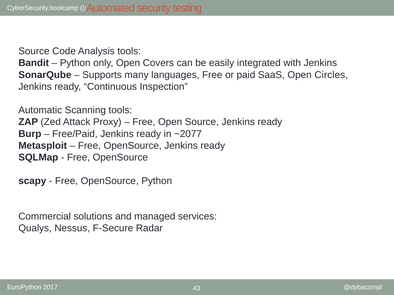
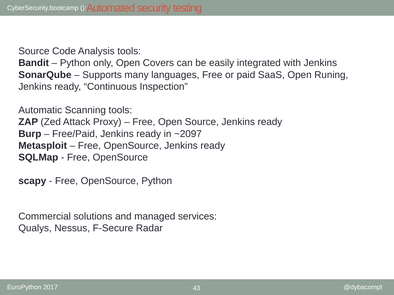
Circles: Circles -> Runing (331, 75)
~2077: ~2077 -> ~2097 (188, 134)
